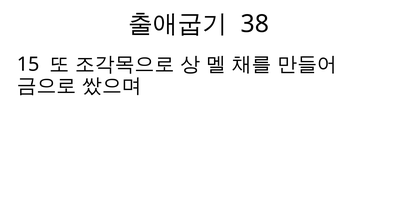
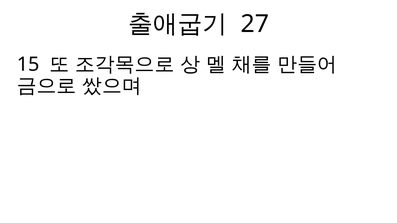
38: 38 -> 27 (255, 24)
